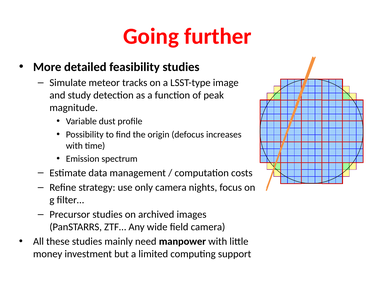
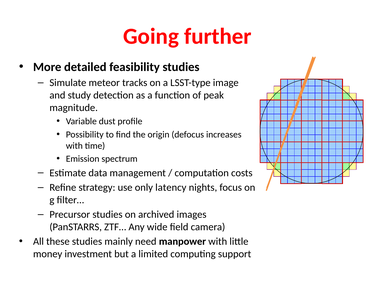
only camera: camera -> latency (171, 188)
